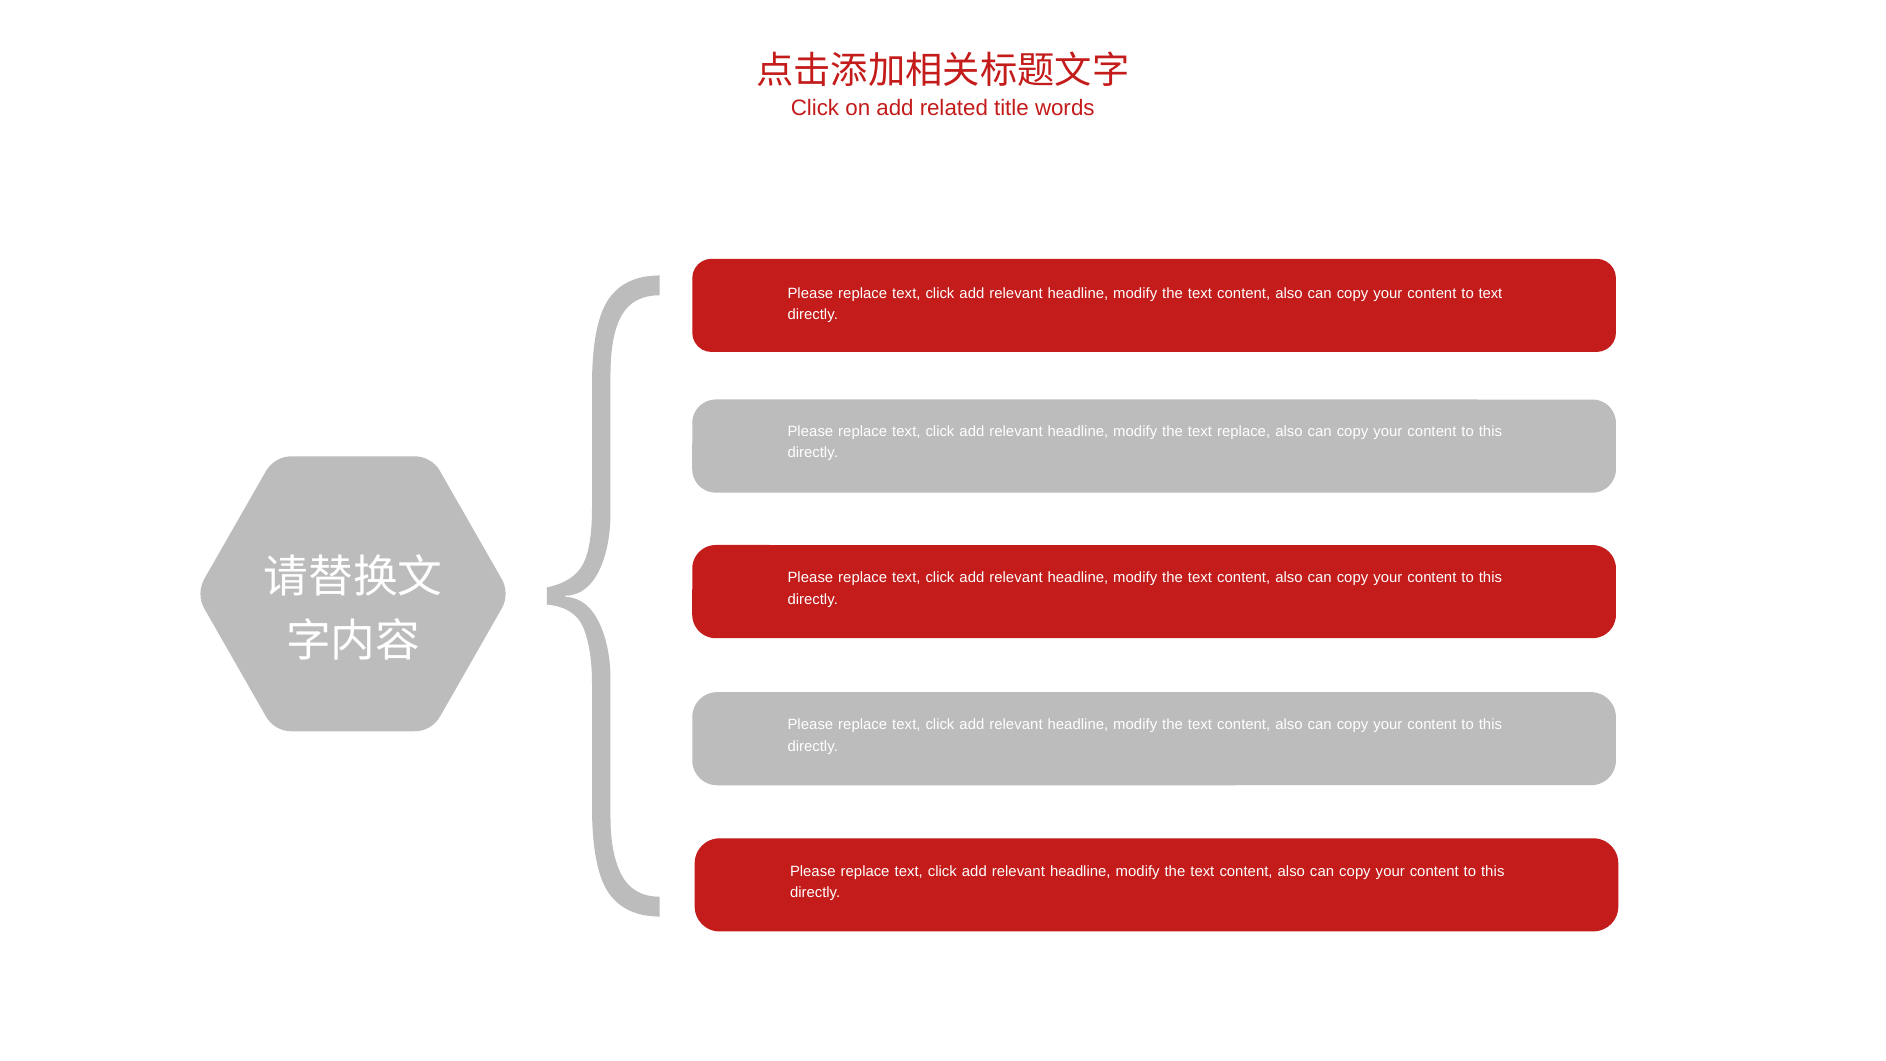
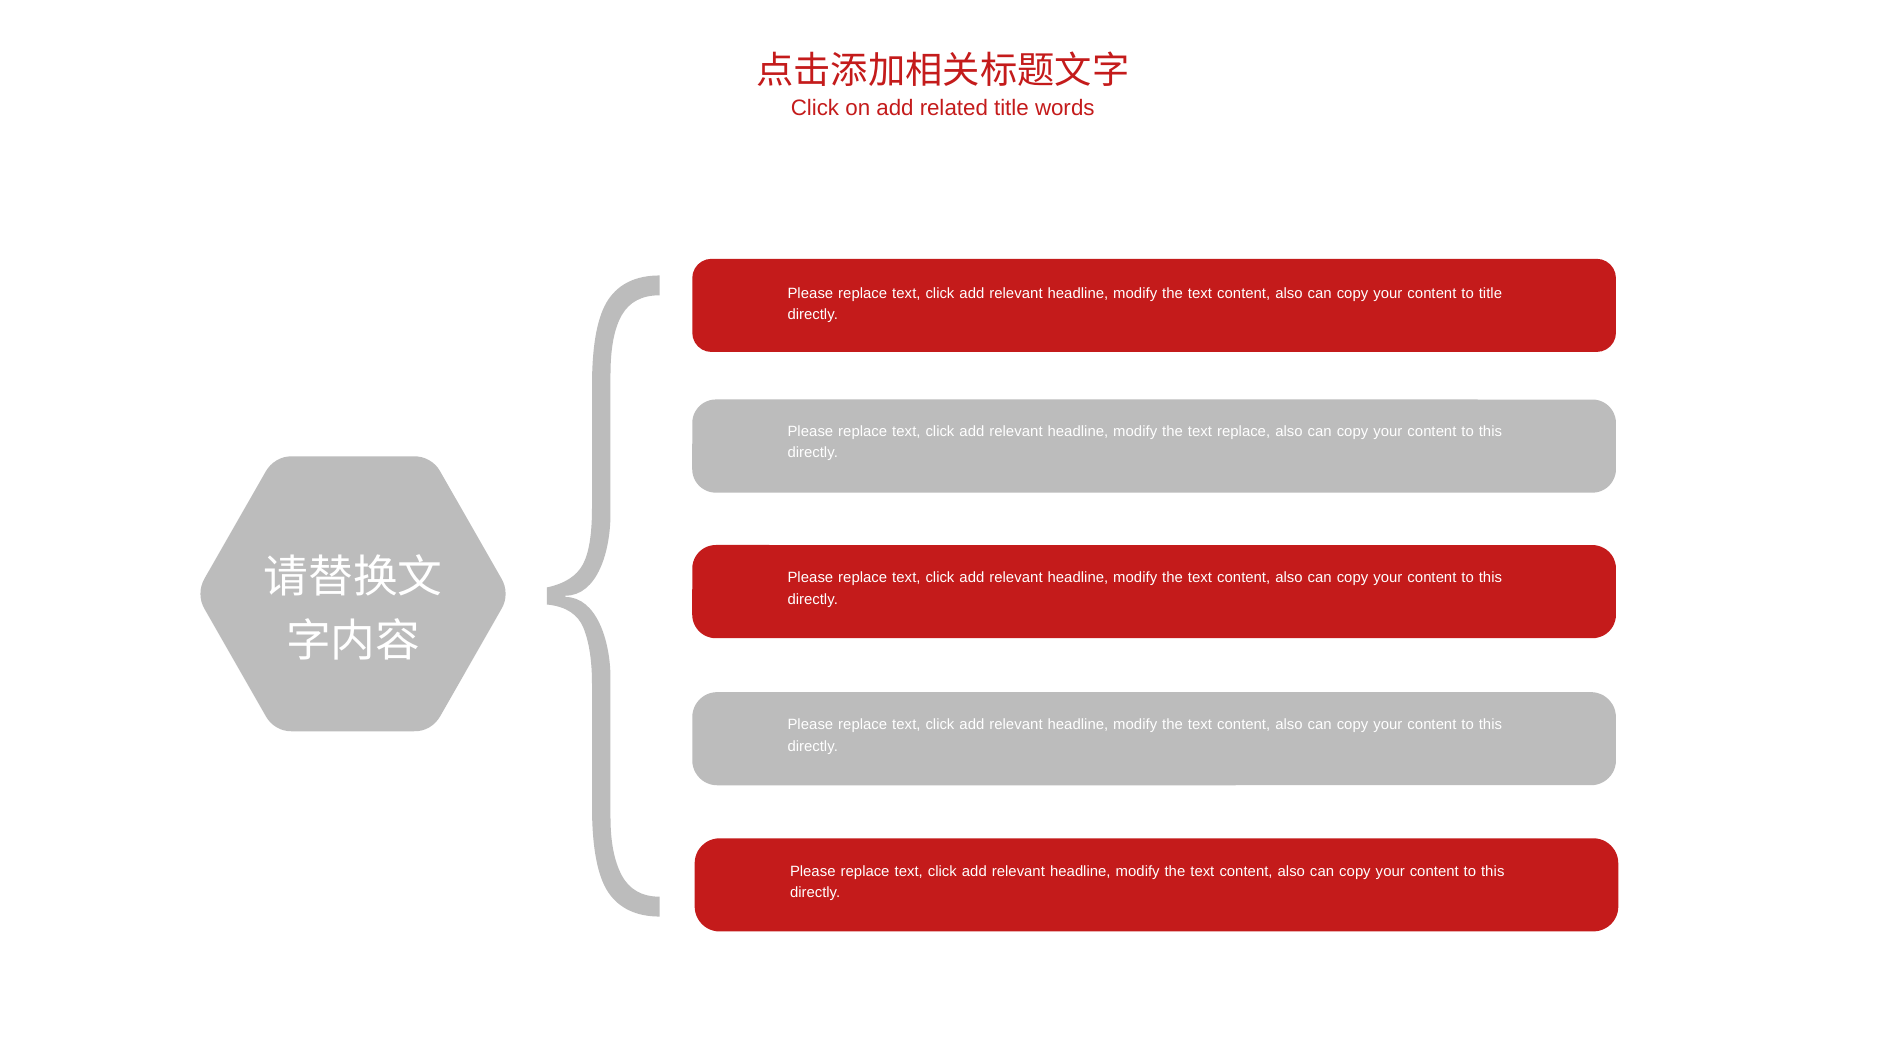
to text: text -> title (1490, 293)
